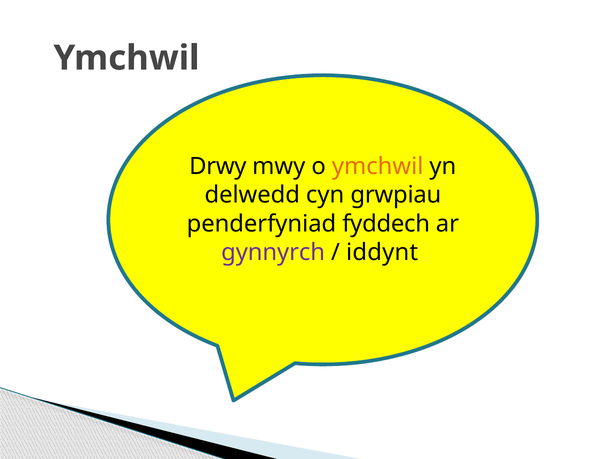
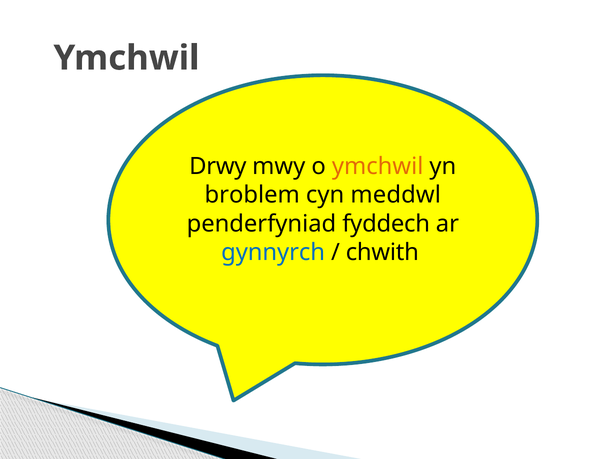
delwedd: delwedd -> broblem (252, 195)
grwpiau: grwpiau -> meddwl (396, 195)
gynnyrch colour: purple -> blue (273, 252)
iddynt: iddynt -> chwith (382, 252)
